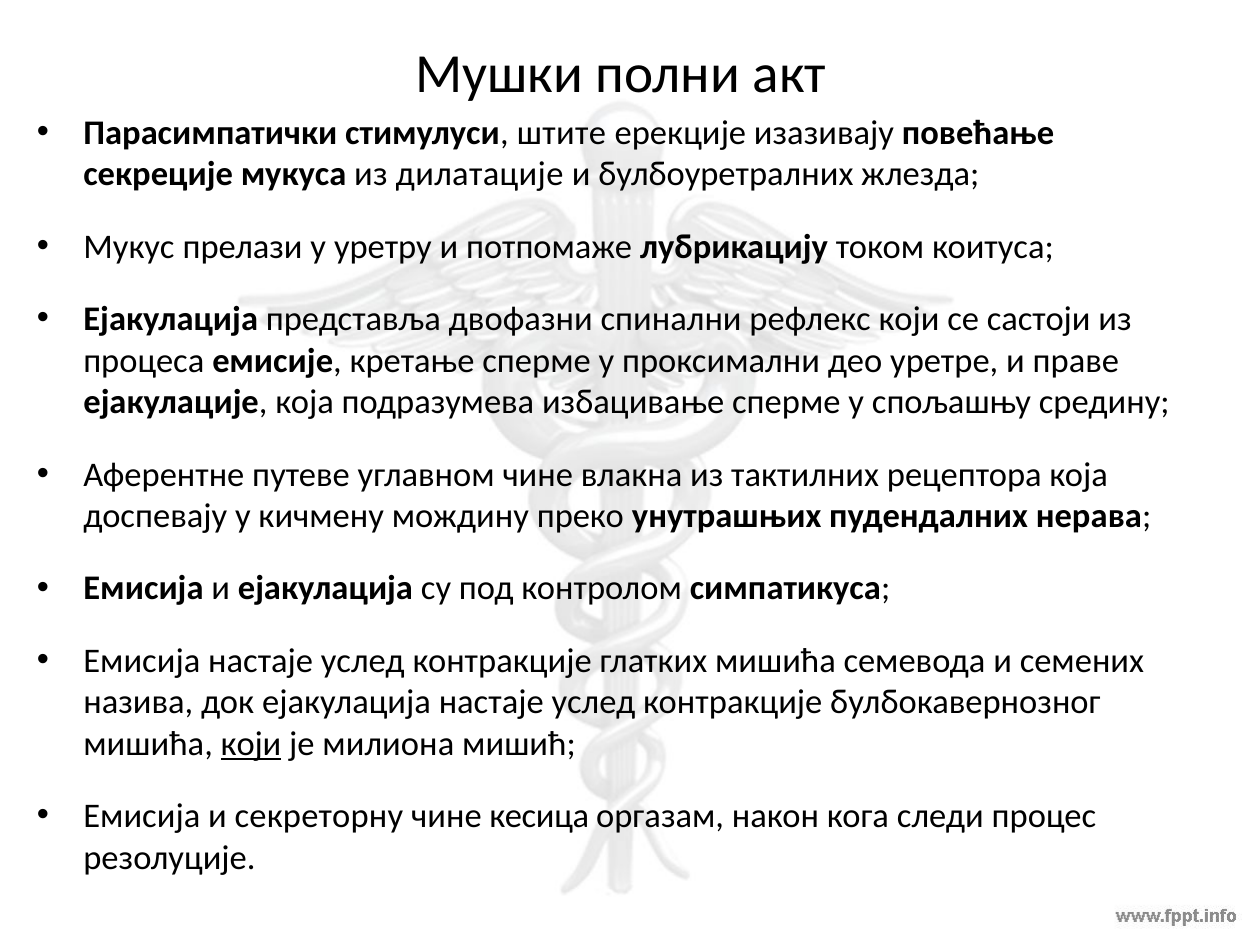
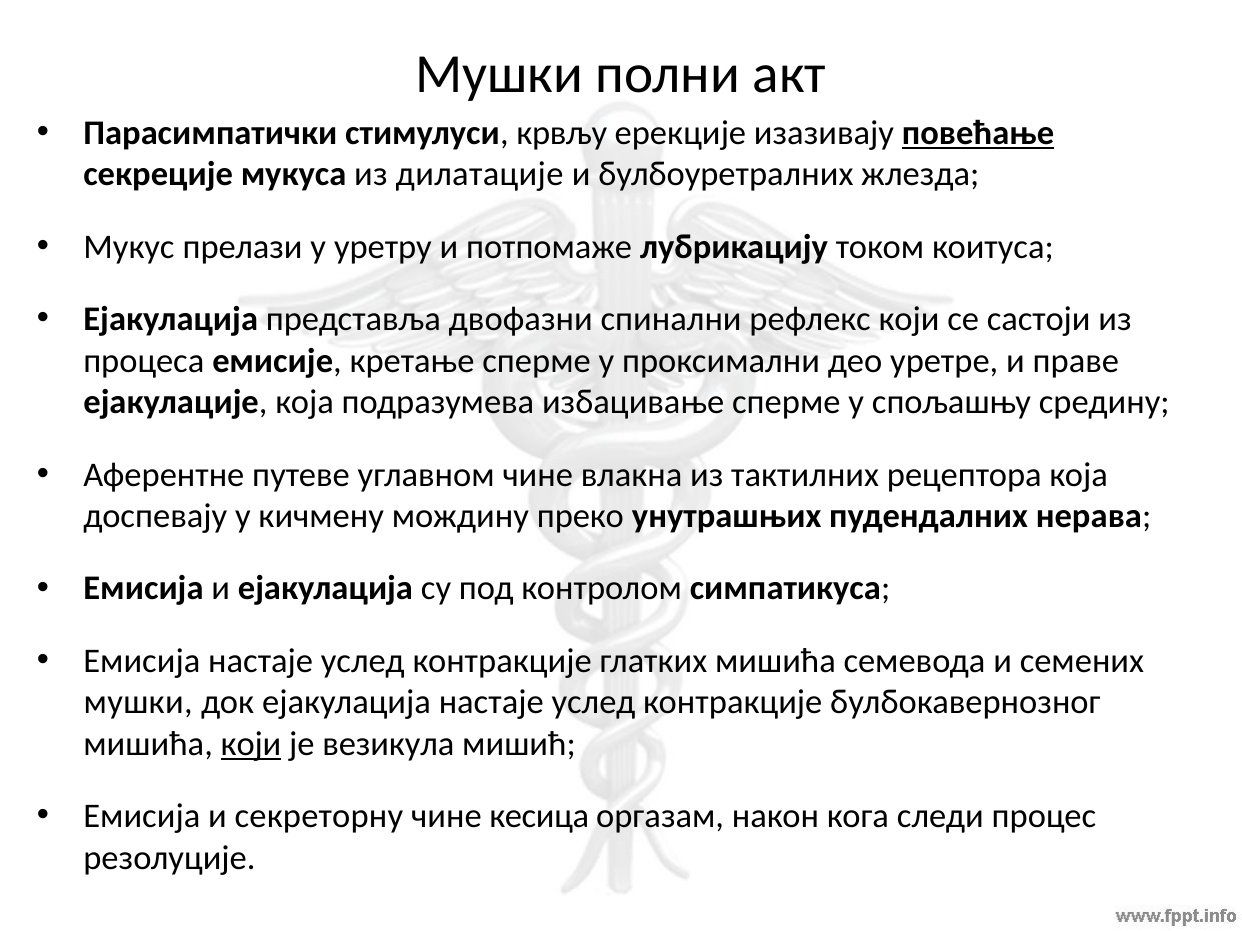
штите: штите -> крвљу (562, 133)
повећање underline: none -> present (978, 133)
назива: назива -> мушки (138, 703)
милиона: милиона -> везикула (388, 744)
